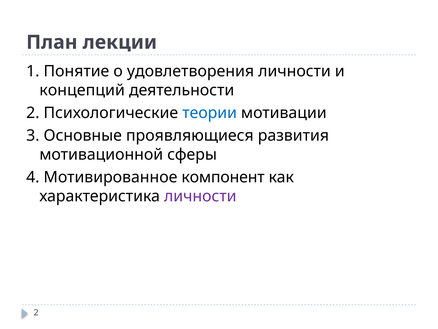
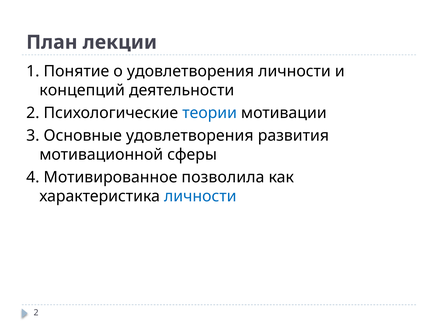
Основные проявляющиеся: проявляющиеся -> удовлетворения (190, 135)
компонент: компонент -> позволила (223, 177)
личности colour: purple -> blue (200, 196)
